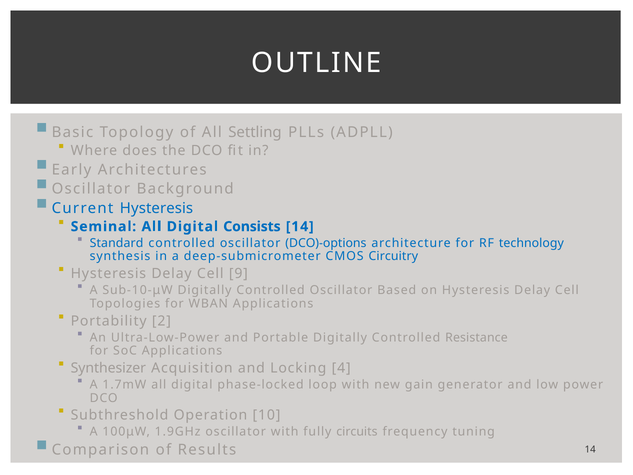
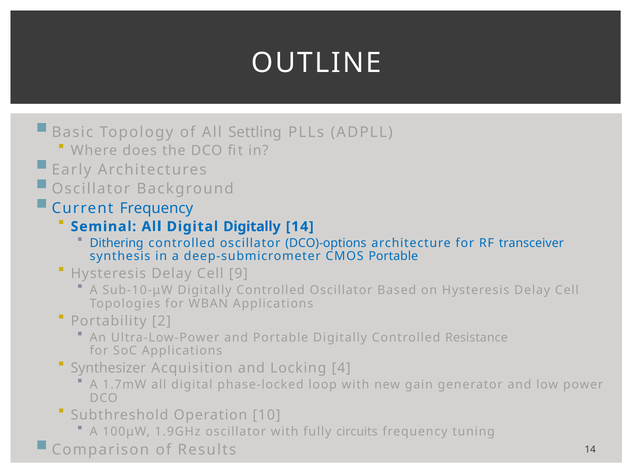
Current Hysteresis: Hysteresis -> Frequency (157, 208)
Digital Consists: Consists -> Digitally (252, 226)
Standard: Standard -> Dithering (117, 243)
technology: technology -> transceiver (531, 243)
CMOS Circuitry: Circuitry -> Portable (393, 256)
